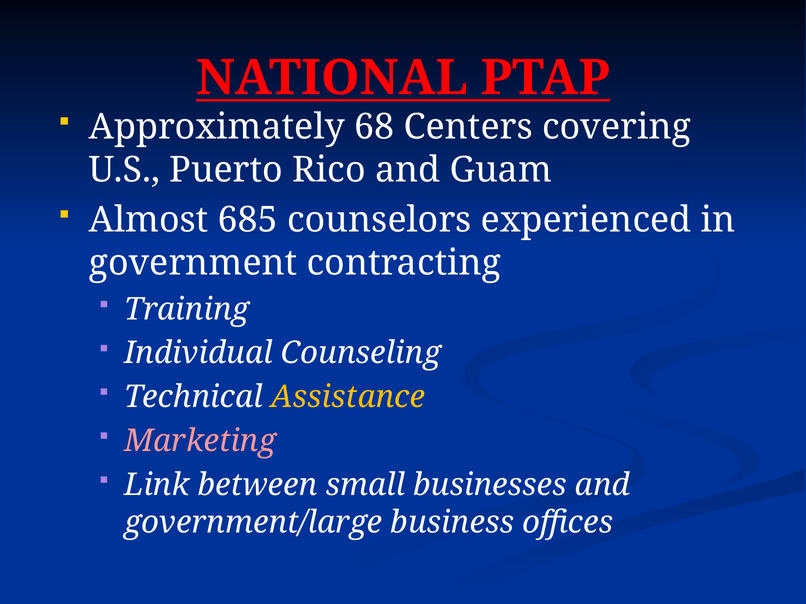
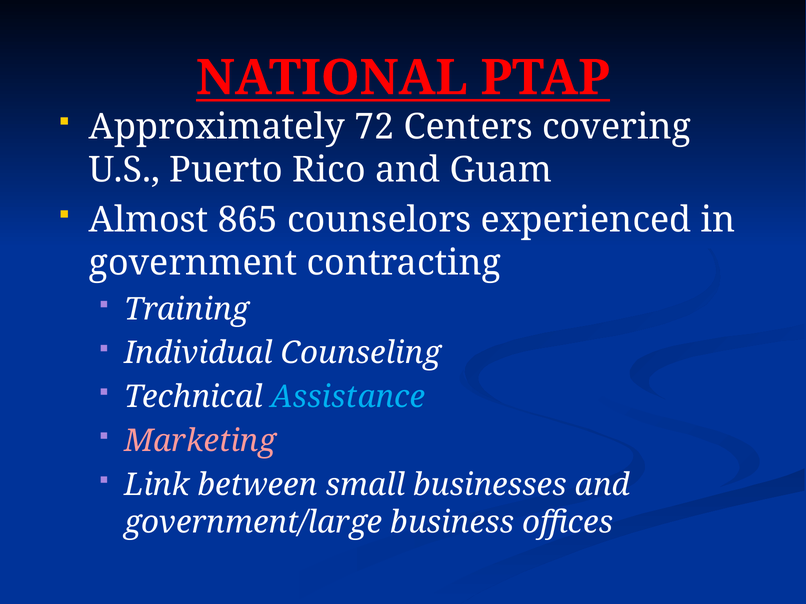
68: 68 -> 72 (374, 127)
685: 685 -> 865 (248, 220)
Assistance colour: yellow -> light blue (348, 397)
